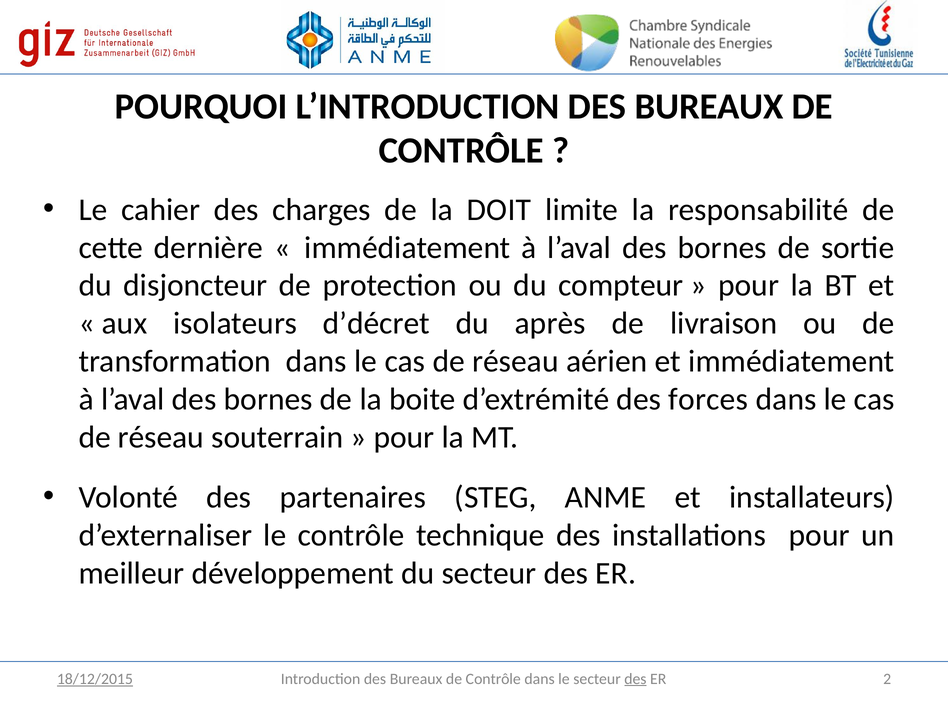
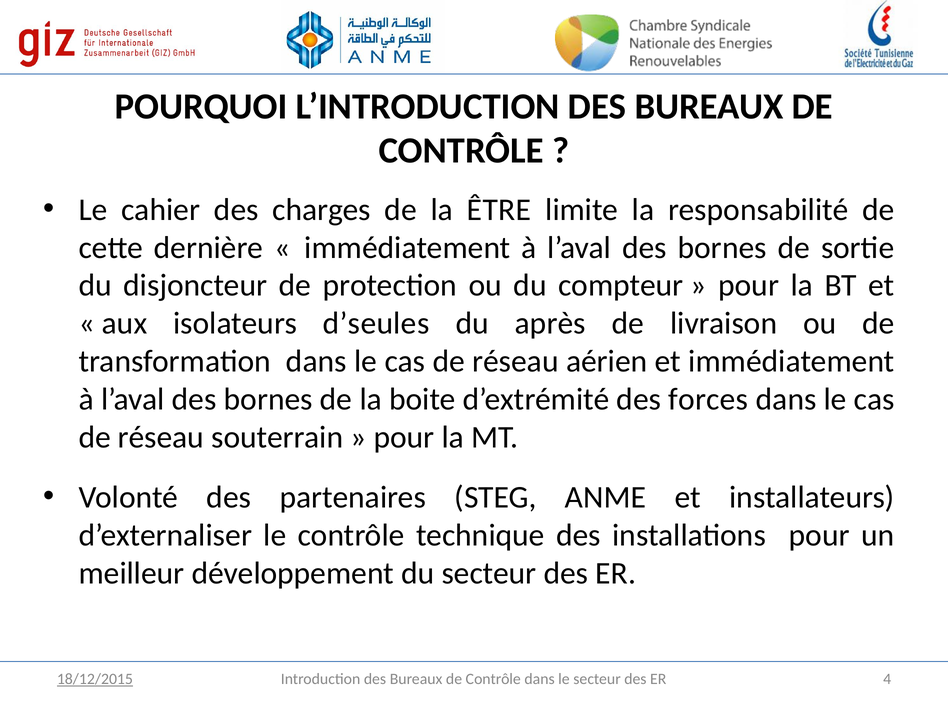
DOIT: DOIT -> ÊTRE (499, 210)
d’décret: d’décret -> d’seules (376, 323)
des underline: present -> none (635, 679)
2: 2 -> 4 (887, 679)
